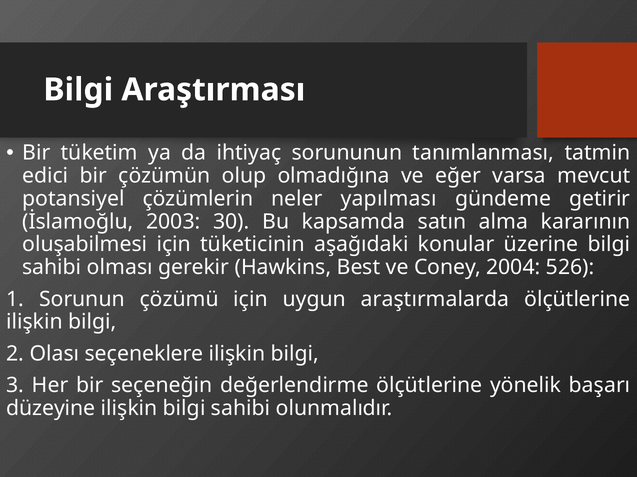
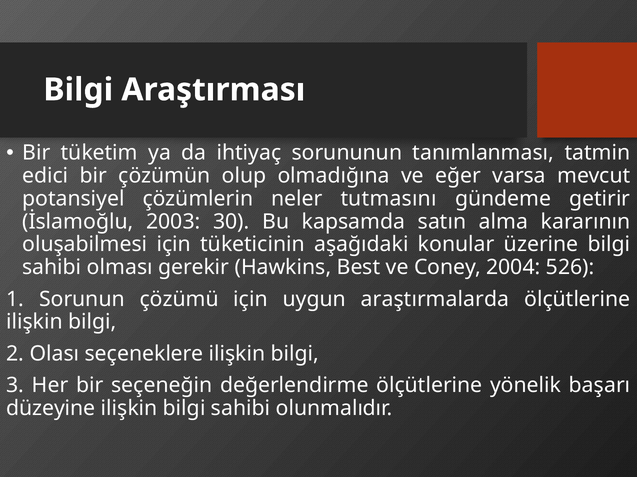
yapılması: yapılması -> tutmasını (389, 199)
